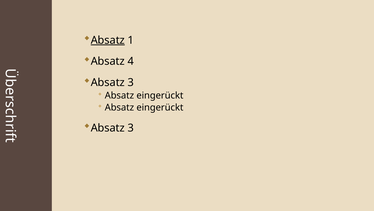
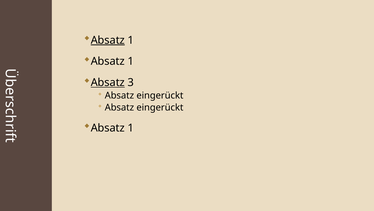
4: 4 -> 1 (131, 61)
Absatz underline: none -> present (108, 82)
3: 3 -> 1 (131, 128)
